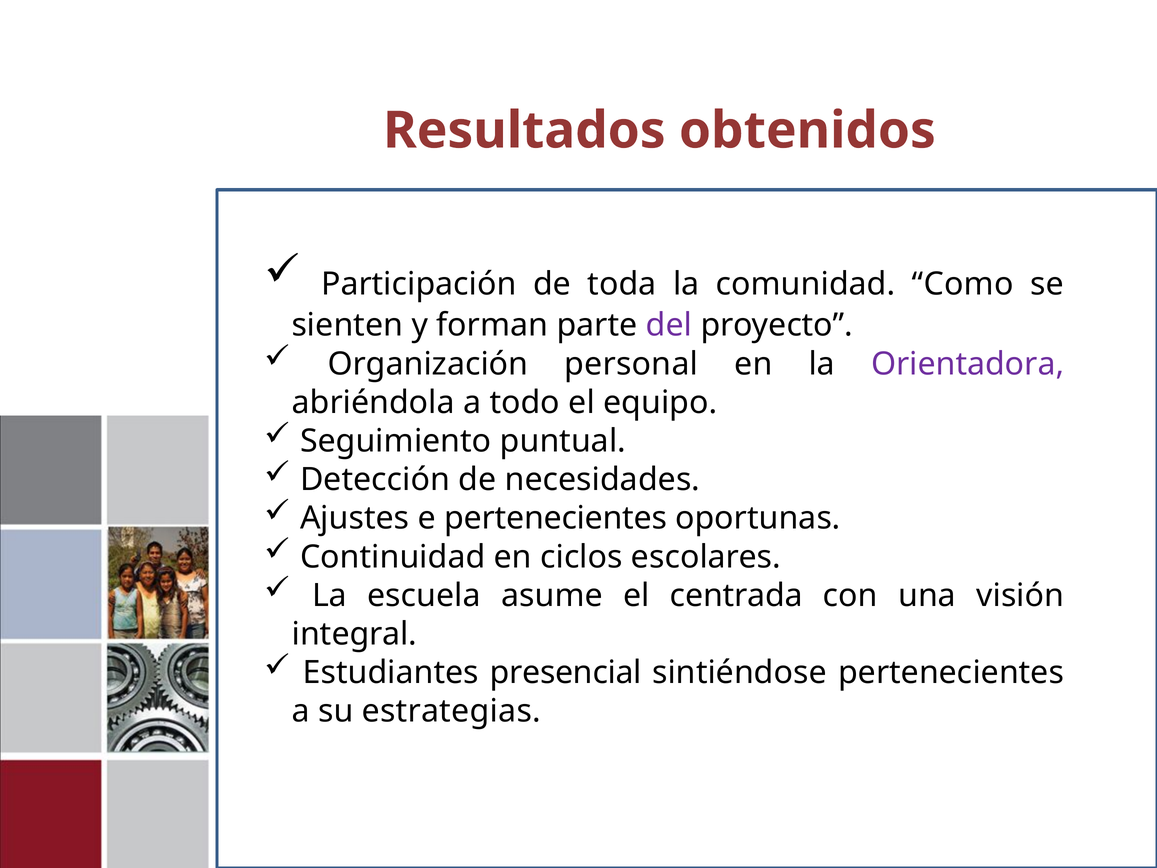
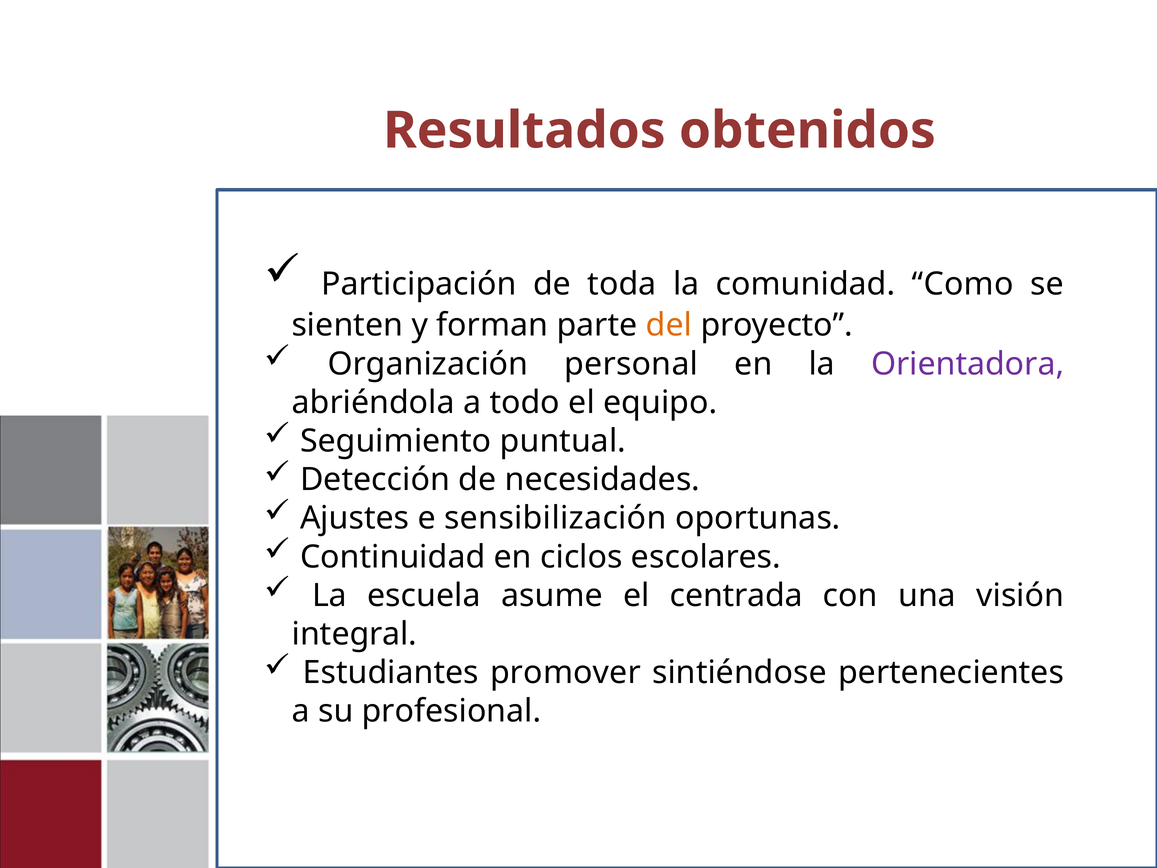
del colour: purple -> orange (669, 325)
e pertenecientes: pertenecientes -> sensibilización (555, 518)
presencial: presencial -> promover (566, 673)
estrategias: estrategias -> profesional (451, 711)
